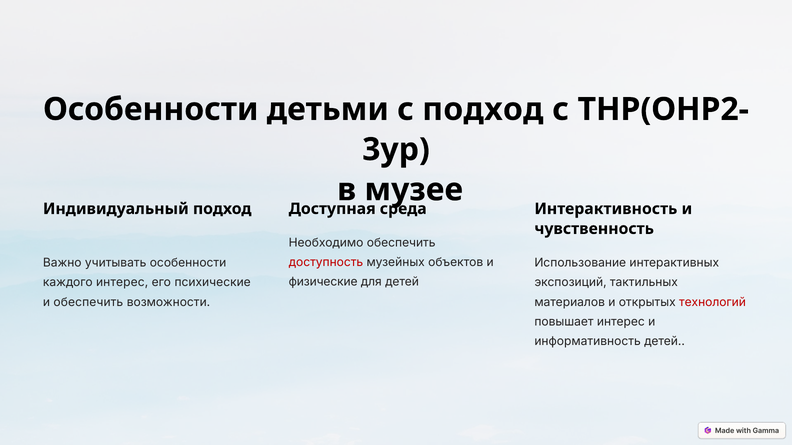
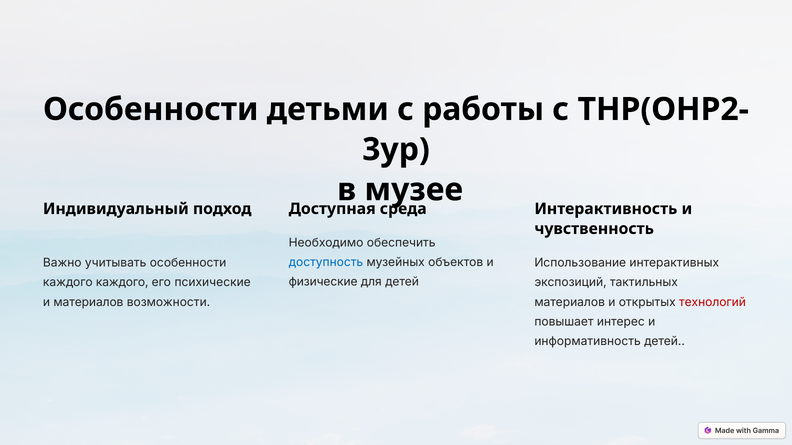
с подход: подход -> работы (483, 109)
доступность colour: red -> blue (326, 263)
каждого интерес: интерес -> каждого (122, 283)
и обеспечить: обеспечить -> материалов (88, 302)
